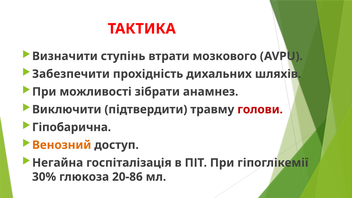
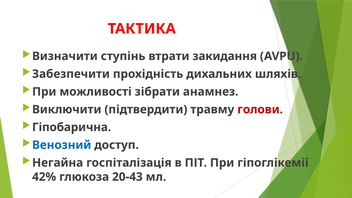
мозкового: мозкового -> закидання (225, 56)
Венозний colour: orange -> blue (62, 145)
30%: 30% -> 42% (44, 177)
20-86: 20-86 -> 20-43 (127, 177)
